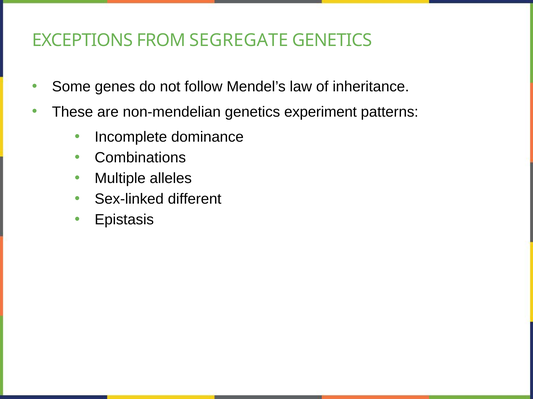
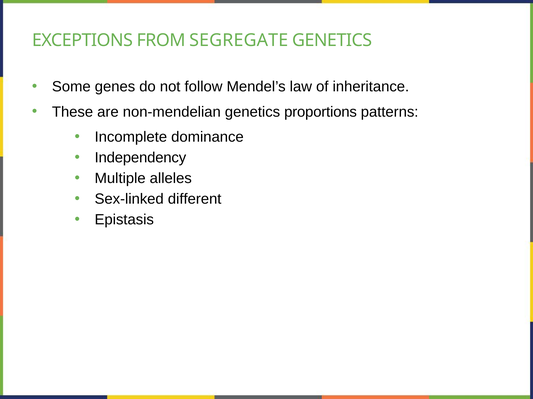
experiment: experiment -> proportions (321, 112)
Combinations: Combinations -> Independency (140, 158)
